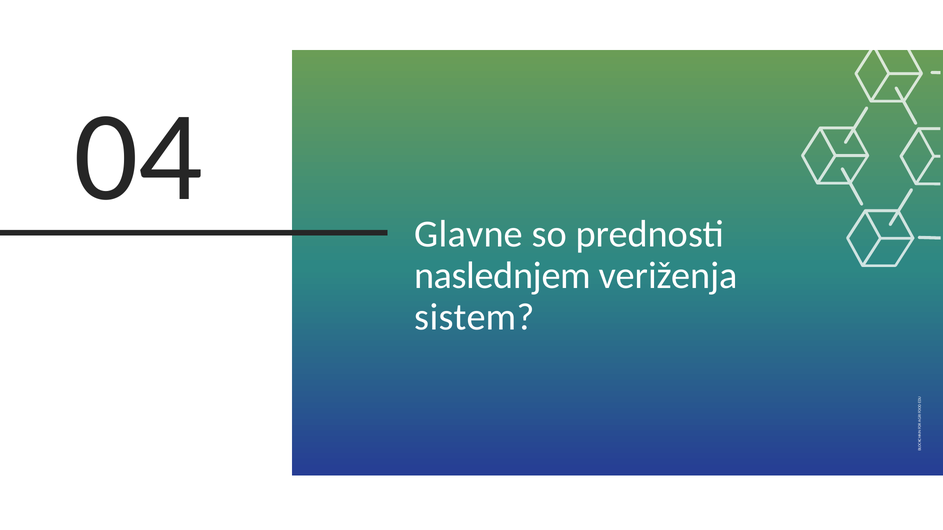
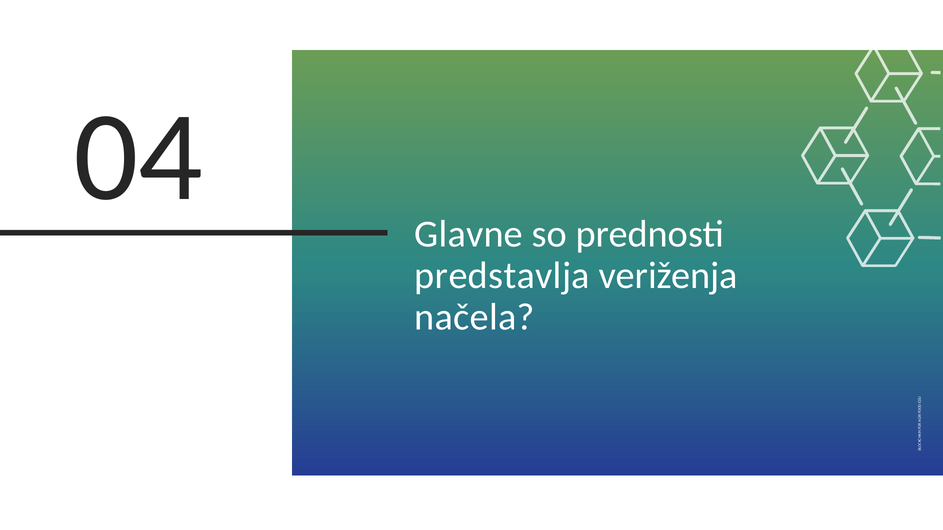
naslednjem: naslednjem -> predstavlja (502, 276)
sistem: sistem -> načela (474, 317)
